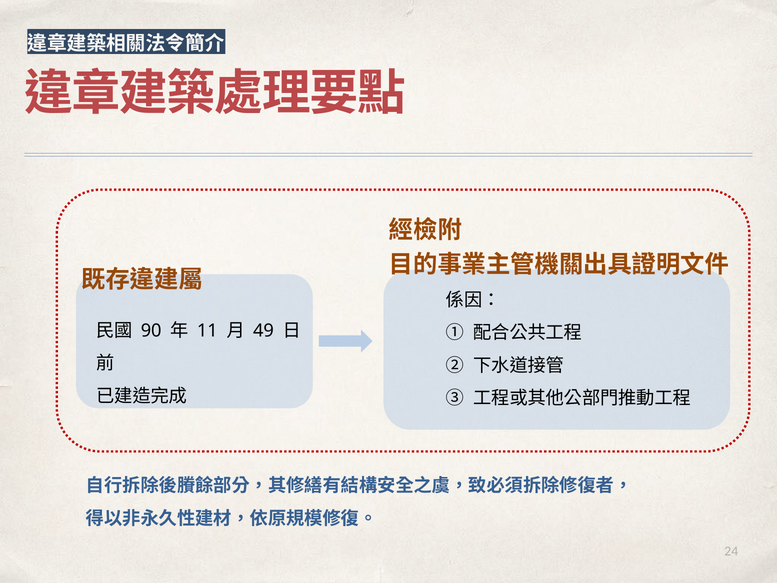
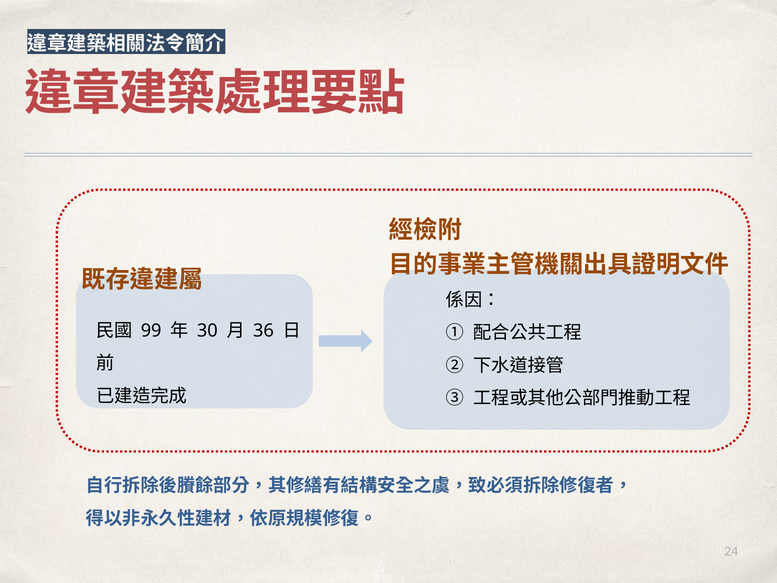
90: 90 -> 99 (151, 330)
11: 11 -> 30 (207, 330)
49: 49 -> 36 (264, 330)
